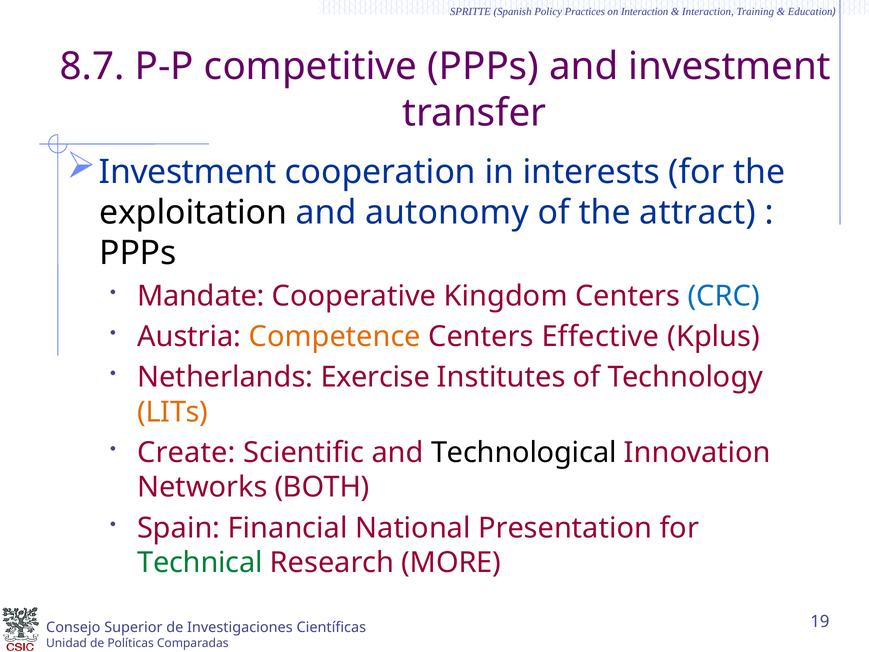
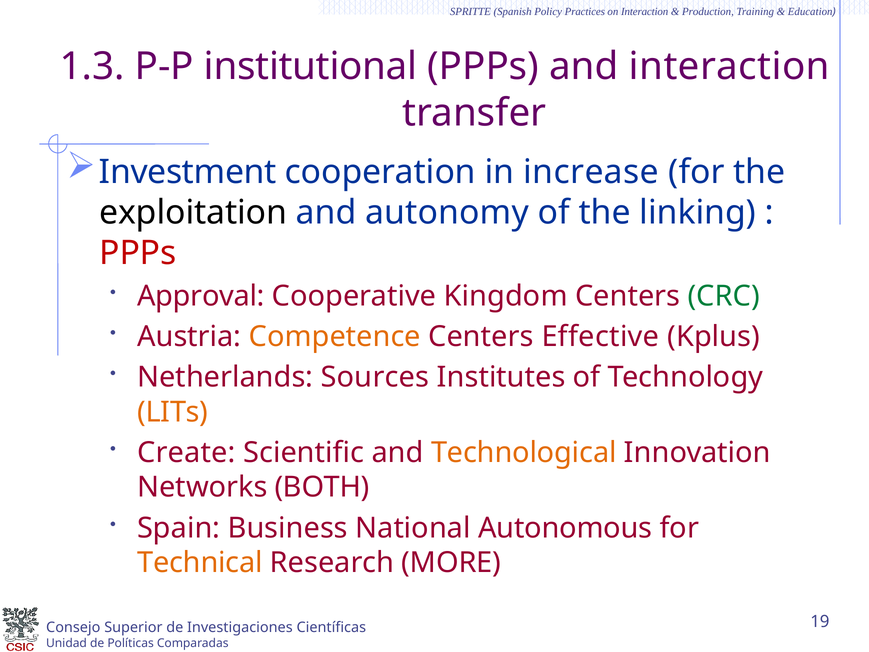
Interaction: Interaction -> Production (708, 12)
8.7: 8.7 -> 1.3 (92, 66)
competitive: competitive -> institutional (311, 66)
and investment: investment -> interaction (729, 66)
interests: interests -> increase (591, 172)
attract: attract -> linking (698, 212)
PPPs colour: black -> red (138, 253)
Mandate: Mandate -> Approval (201, 296)
CRC colour: blue -> green (724, 296)
Exercise: Exercise -> Sources (375, 377)
Technological colour: black -> orange (524, 452)
Financial: Financial -> Business (288, 528)
Presentation: Presentation -> Autonomous (565, 528)
Technical colour: green -> orange (200, 563)
